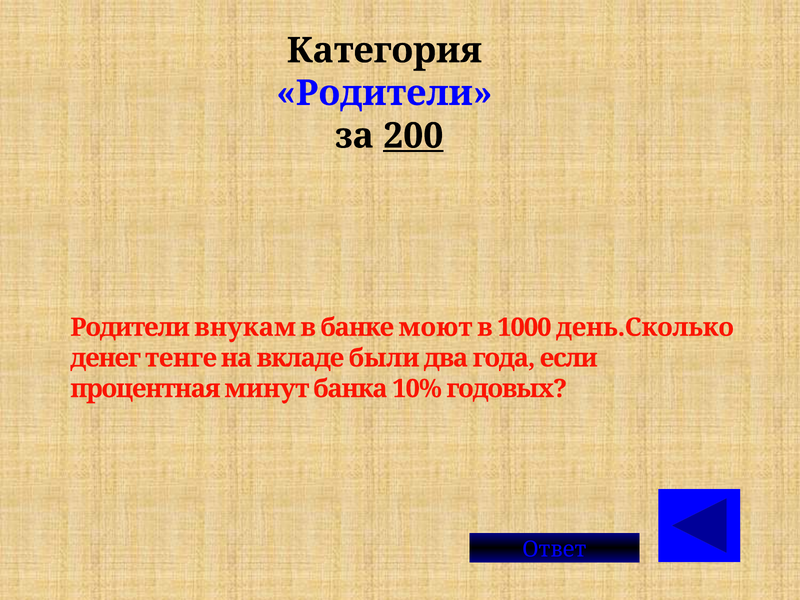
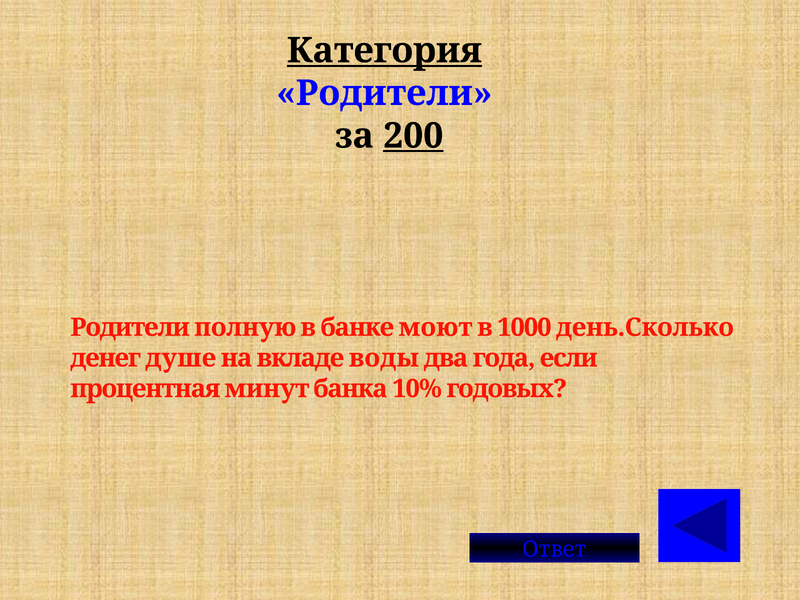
Категория underline: none -> present (384, 51)
внукам: внукам -> полную (245, 327)
тенге: тенге -> душе (181, 358)
были: были -> воды (384, 358)
